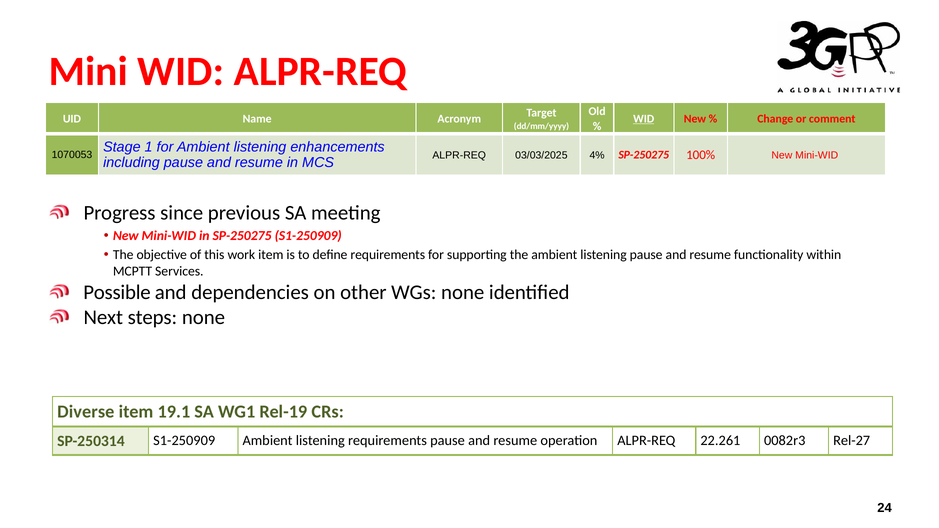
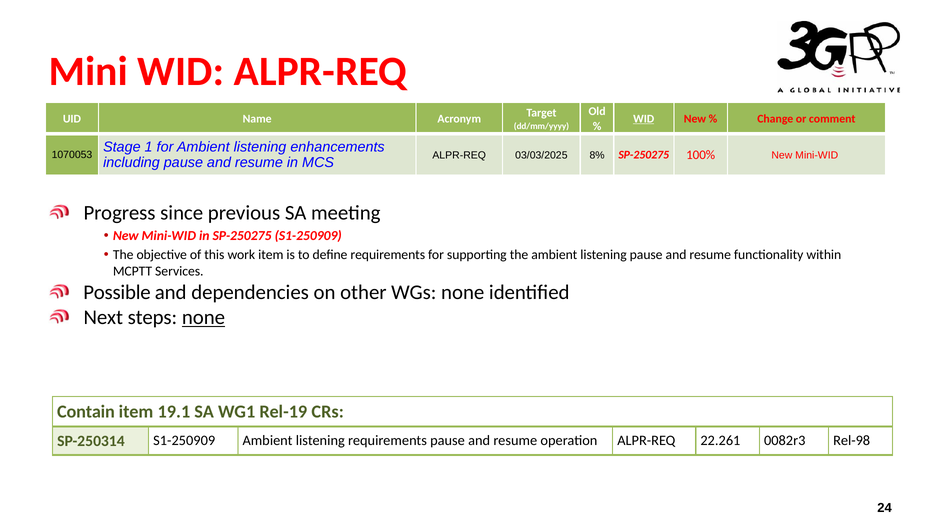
4%: 4% -> 8% (597, 155)
none underline: none -> present (204, 318)
Diverse: Diverse -> Contain (86, 412)
Rel-27: Rel-27 -> Rel-98 (852, 440)
